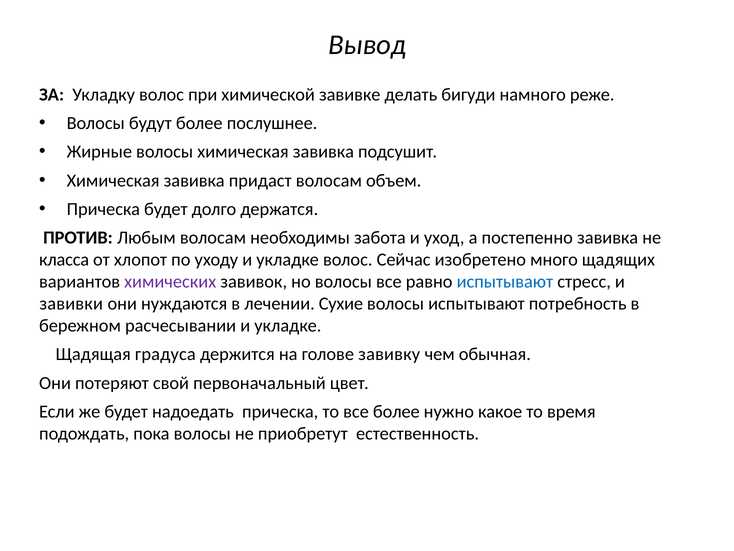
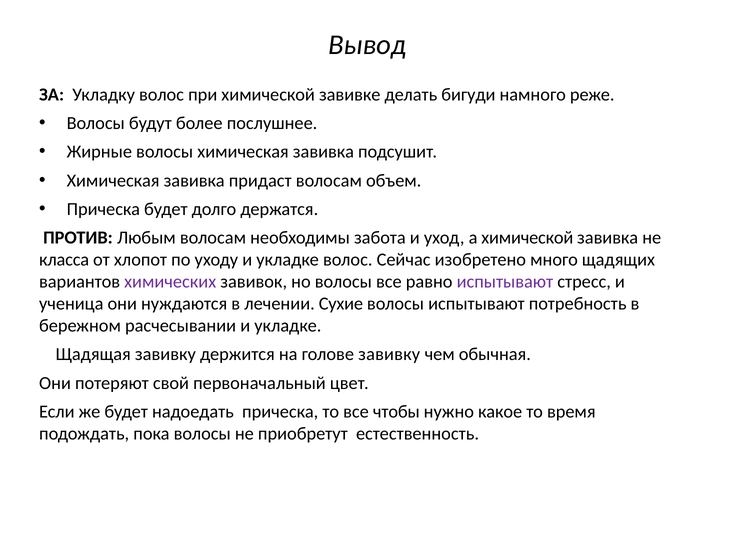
а постепенно: постепенно -> химической (527, 237)
испытывают colour: blue -> purple (505, 281)
завивки: завивки -> ученица (71, 303)
Щадящая градуса: градуса -> завивку (165, 354)
все более: более -> чтобы (396, 411)
